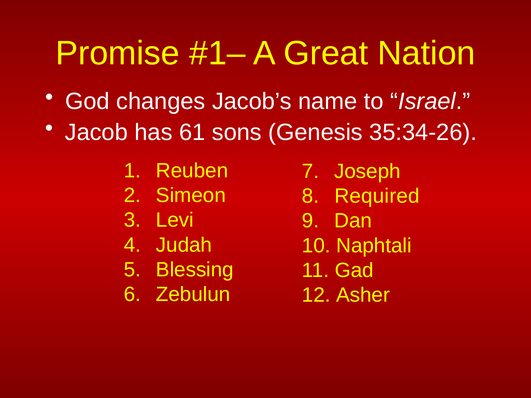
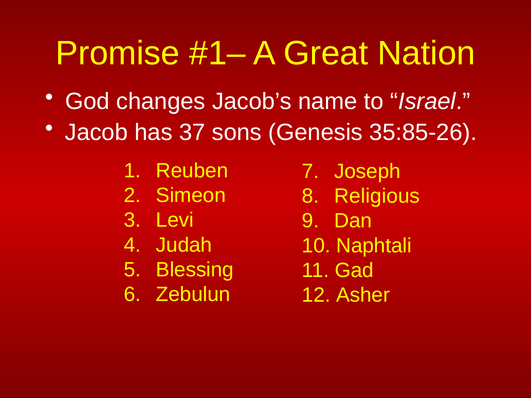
61: 61 -> 37 (192, 132)
35:34-26: 35:34-26 -> 35:85-26 (423, 132)
Required: Required -> Religious (377, 196)
